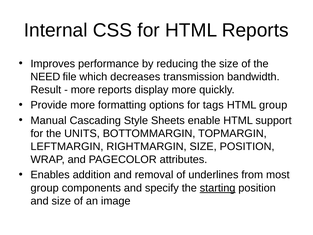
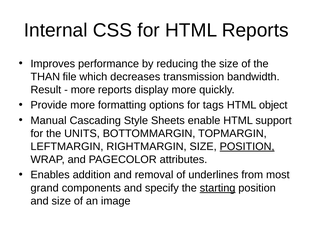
NEED: NEED -> THAN (45, 77)
HTML group: group -> object (273, 105)
POSITION underline: none -> present (247, 146)
group: group -> grand (45, 188)
